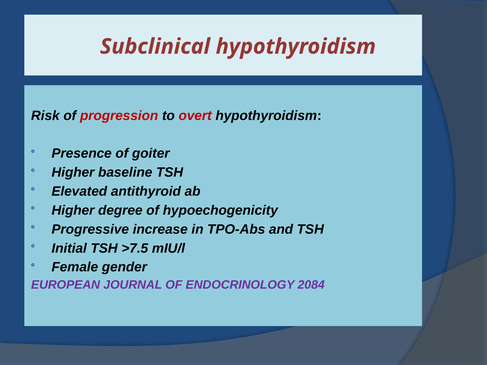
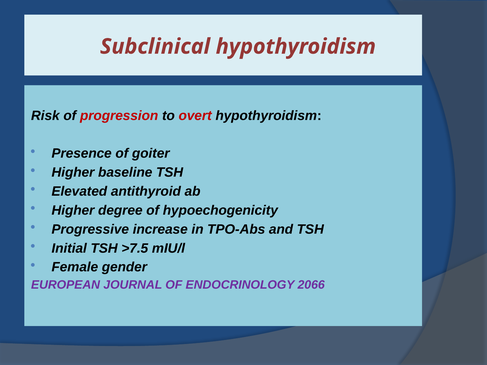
2084: 2084 -> 2066 (311, 285)
